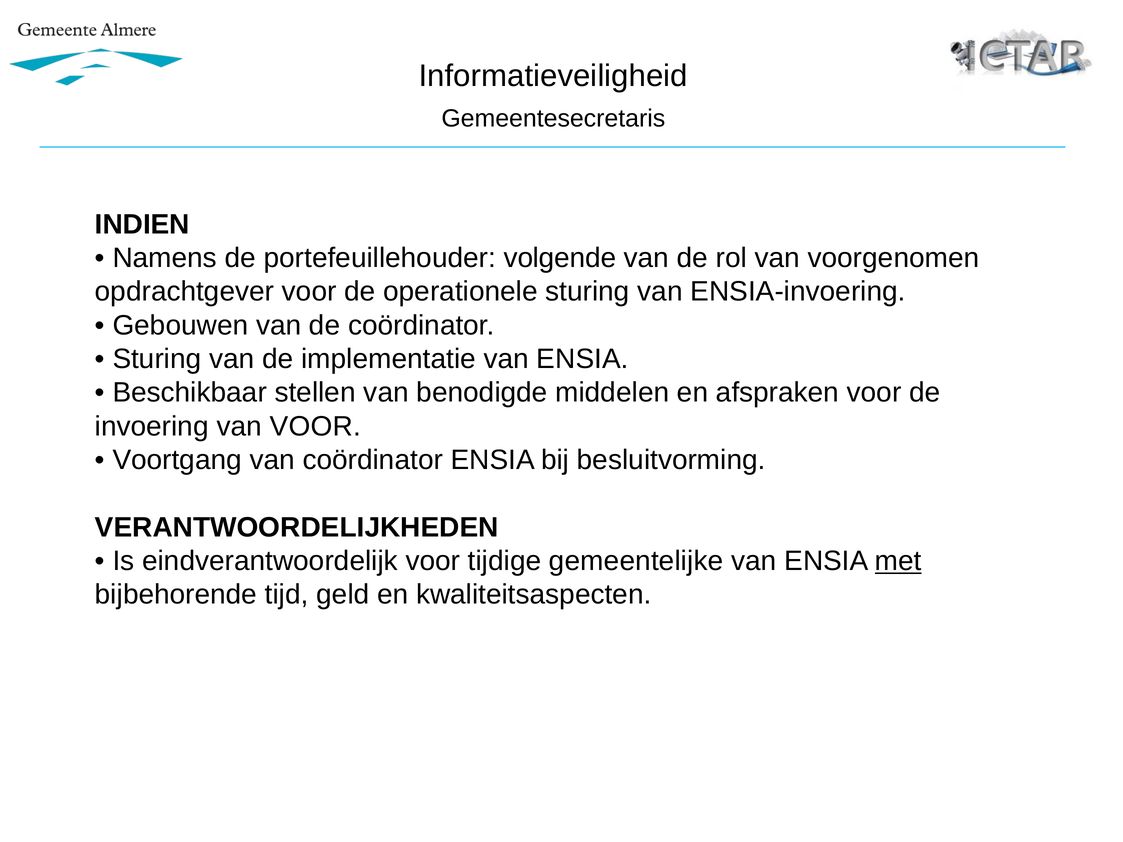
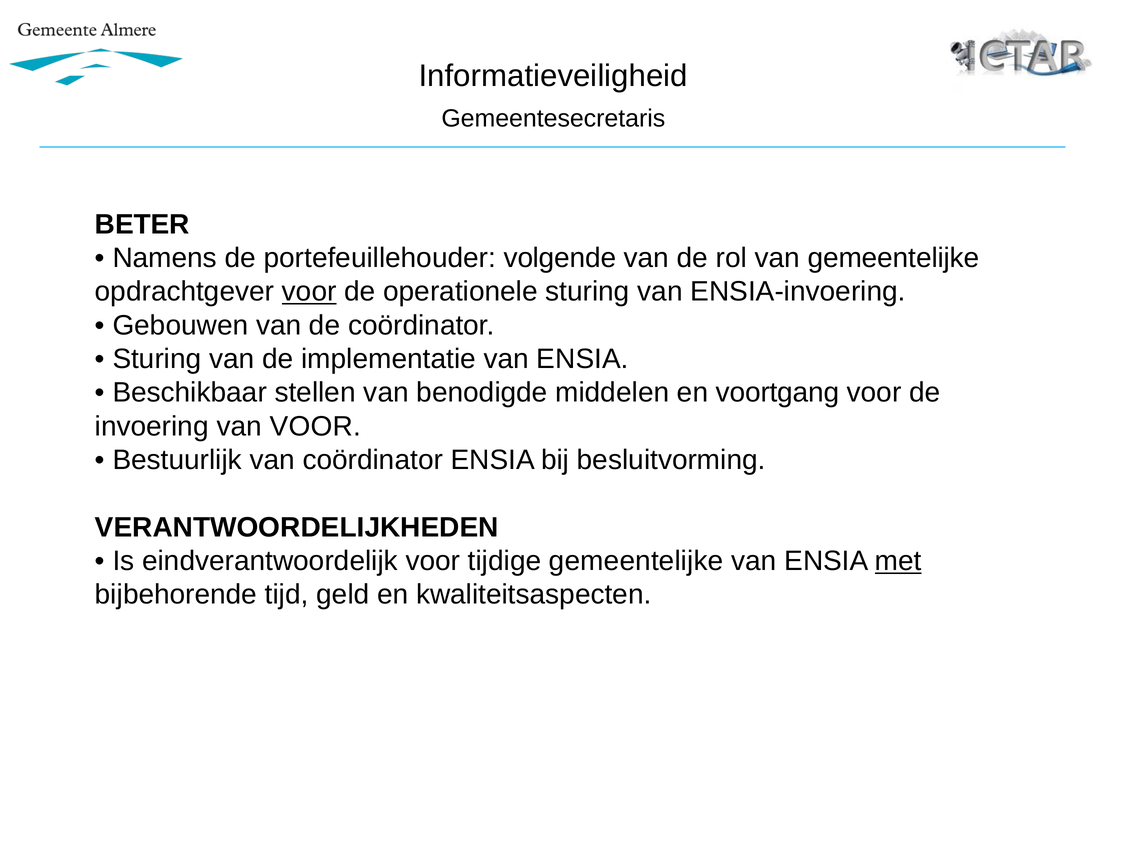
INDIEN: INDIEN -> BETER (142, 224)
van voorgenomen: voorgenomen -> gemeentelijke (894, 258)
voor underline: none -> present (309, 292)
afspraken: afspraken -> voortgang (778, 393)
Voortgang: Voortgang -> Bestuurlijk (177, 460)
